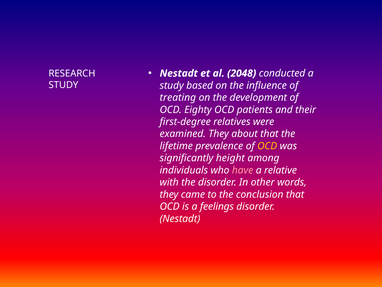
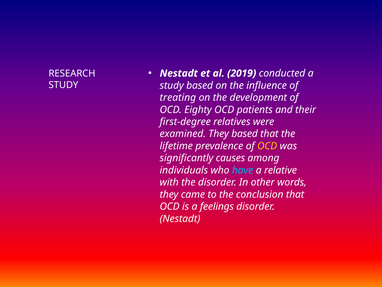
2048: 2048 -> 2019 (242, 73)
They about: about -> based (245, 134)
height: height -> causes (230, 158)
have colour: pink -> light blue (243, 170)
